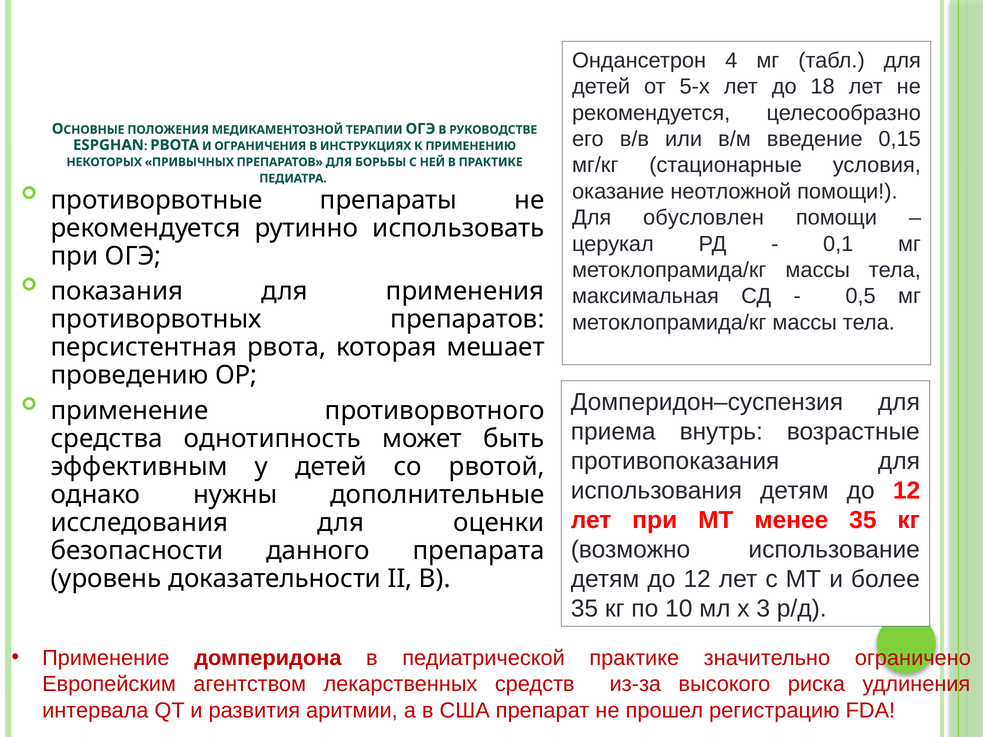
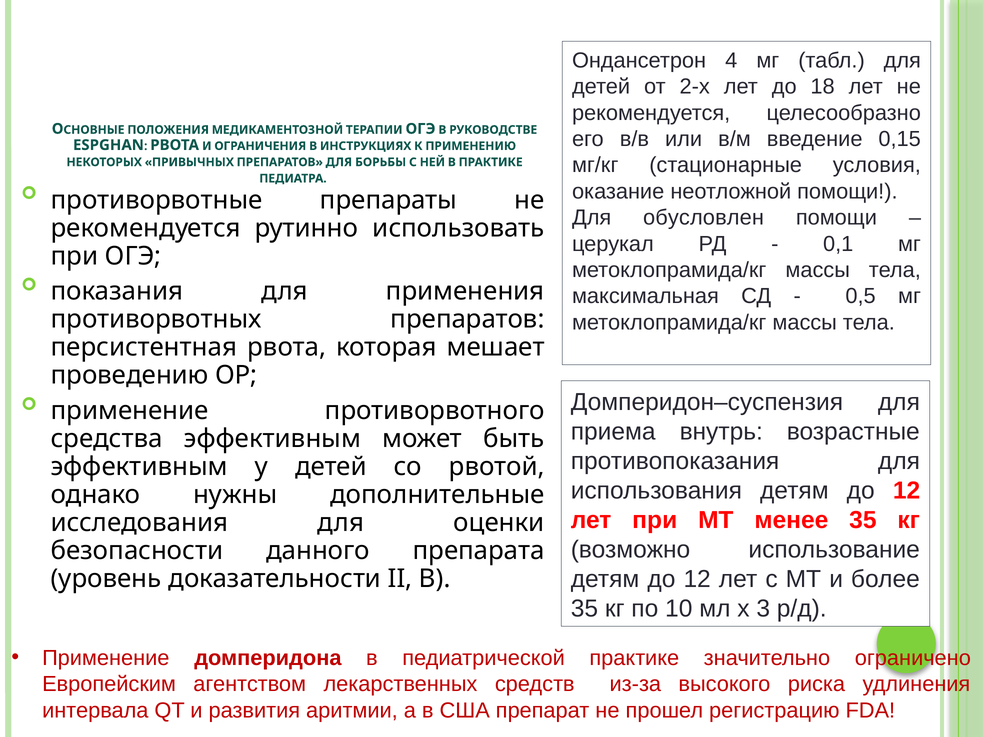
5-х: 5-х -> 2-х (695, 87)
средства однотипность: однотипность -> эффективным (272, 439)
